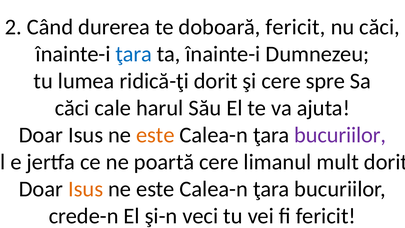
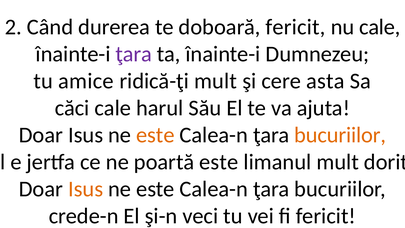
nu căci: căci -> cale (380, 27)
ţara colour: blue -> purple (134, 54)
lumea: lumea -> amice (86, 81)
ridică-ţi dorit: dorit -> mult (216, 81)
spre: spre -> asta (325, 81)
bucuriilor colour: purple -> orange (340, 135)
poartă cere: cere -> este (219, 162)
